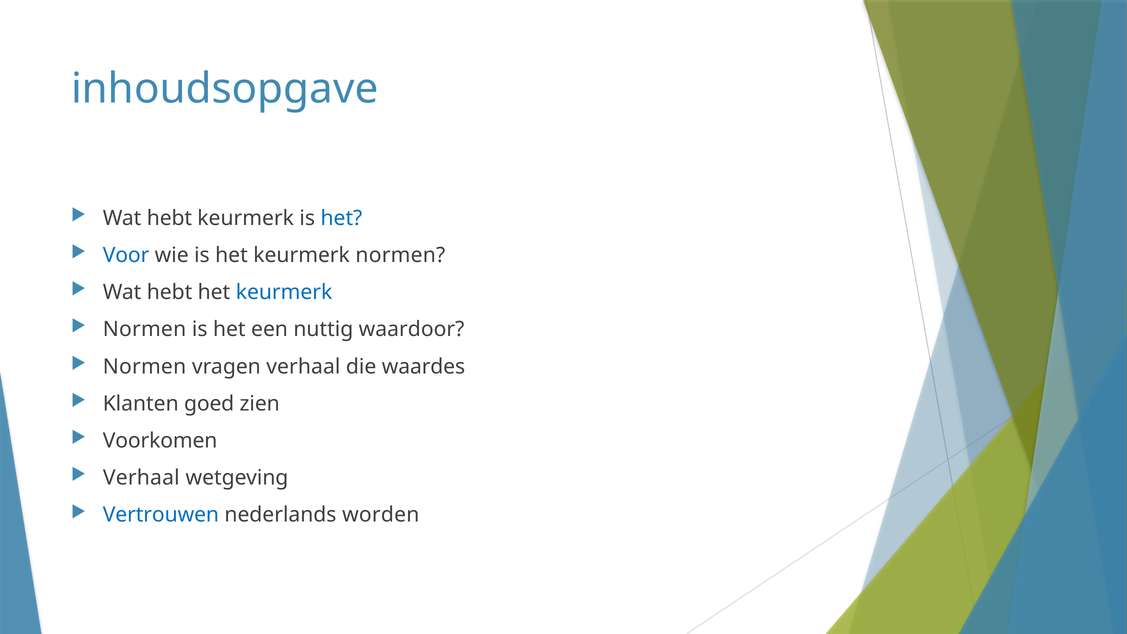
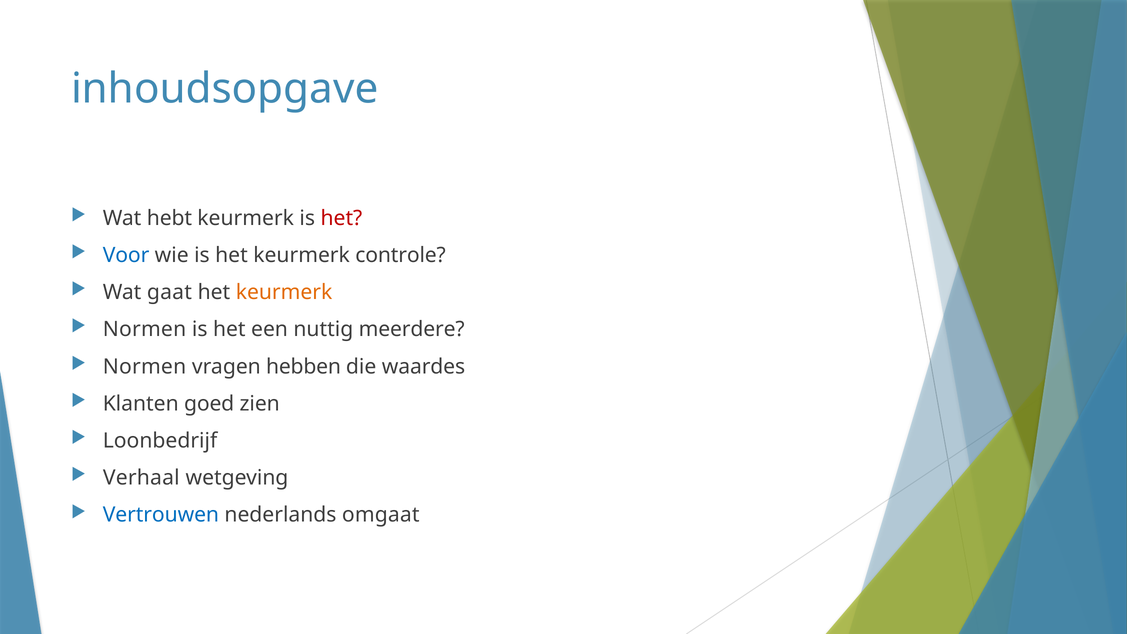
het colour: blue -> red (341, 218)
keurmerk normen: normen -> controle (401, 255)
hebt: hebt -> gaat (169, 292)
keurmerk colour: blue -> orange (284, 292)
waardoor: waardoor -> meerdere (412, 329)
vragen verhaal: verhaal -> hebben (304, 367)
Voorkomen: Voorkomen -> Loonbedrijf (160, 441)
worden: worden -> omgaat (381, 515)
